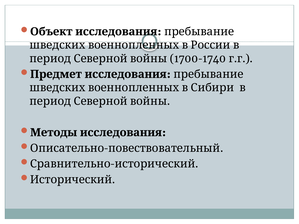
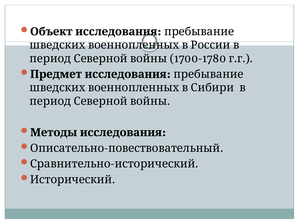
1700-1740: 1700-1740 -> 1700-1780 (198, 59)
